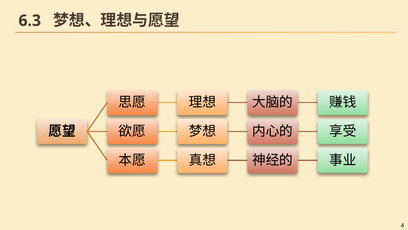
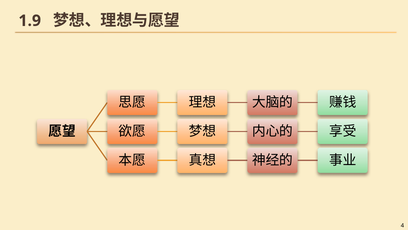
6.3: 6.3 -> 1.9 (30, 21)
